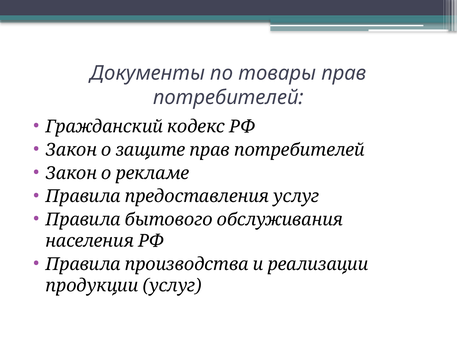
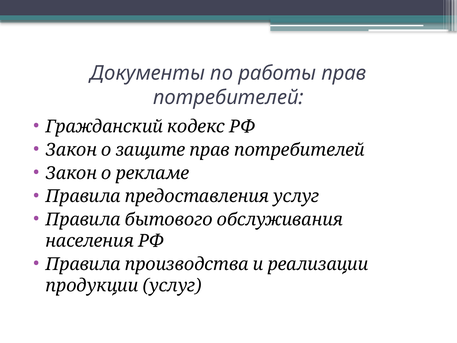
товары: товары -> работы (277, 73)
